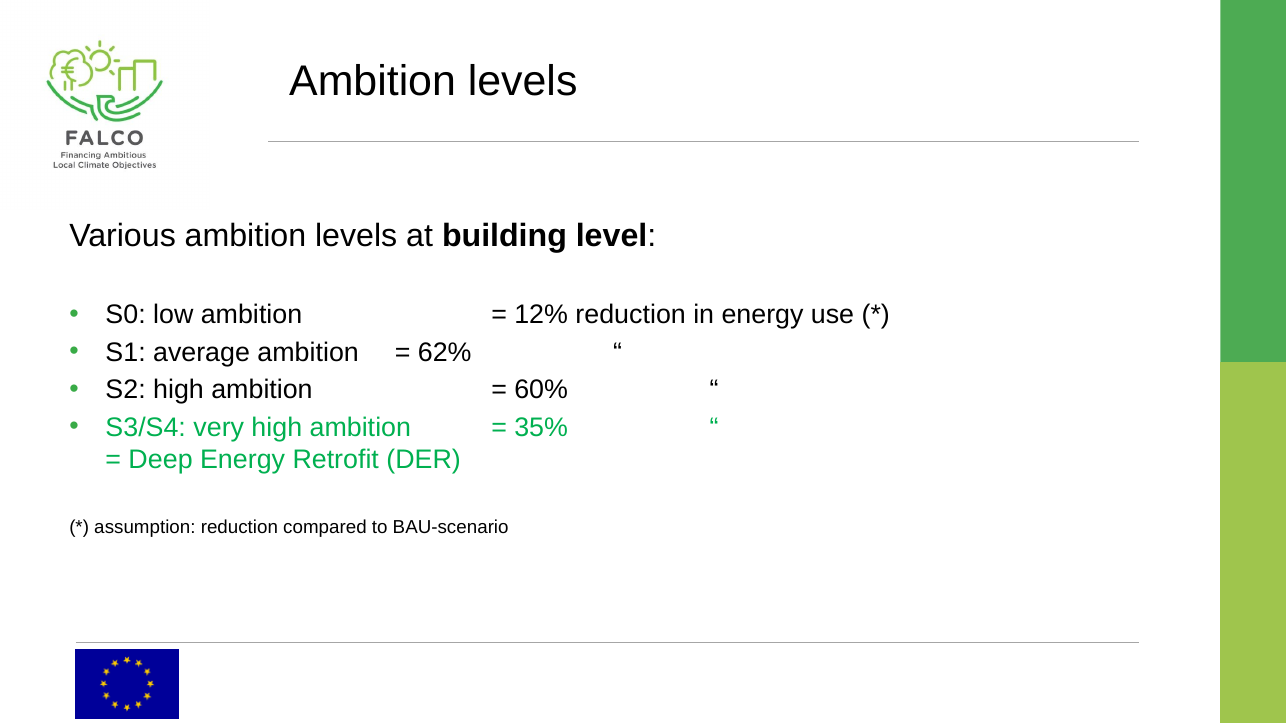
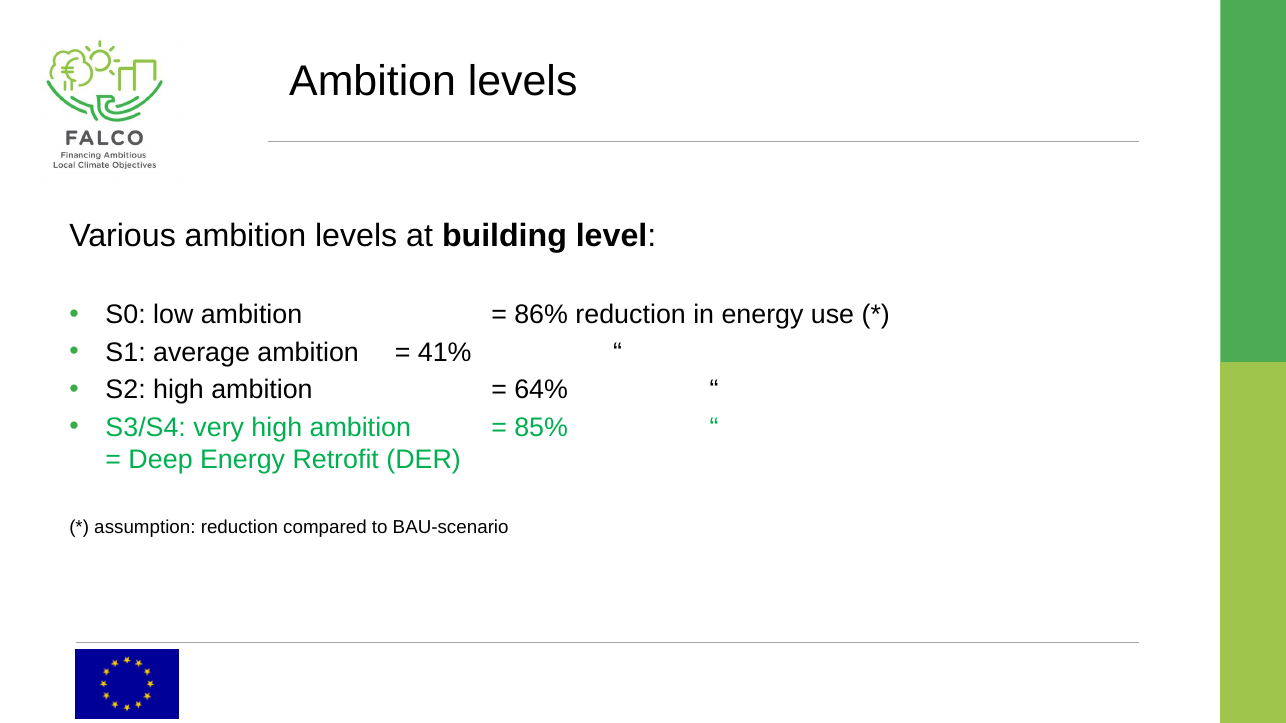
12%: 12% -> 86% (541, 315)
62%: 62% -> 41% (445, 353)
60%: 60% -> 64% (541, 390)
35%: 35% -> 85% (541, 428)
